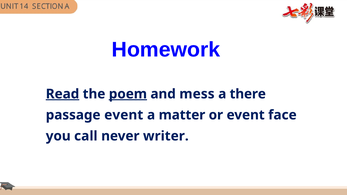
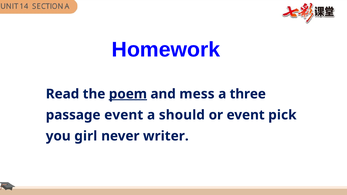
Read underline: present -> none (62, 94)
there: there -> three (248, 94)
matter: matter -> should (182, 115)
face: face -> pick (282, 115)
call: call -> girl (86, 136)
